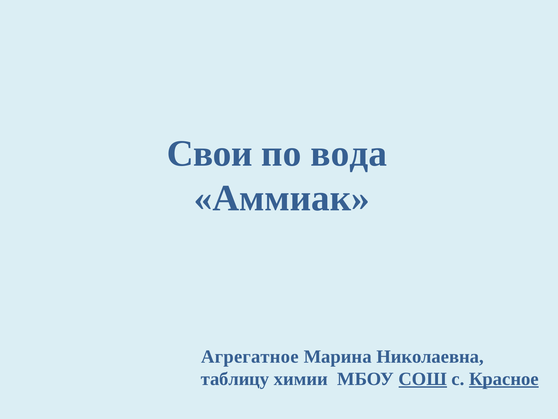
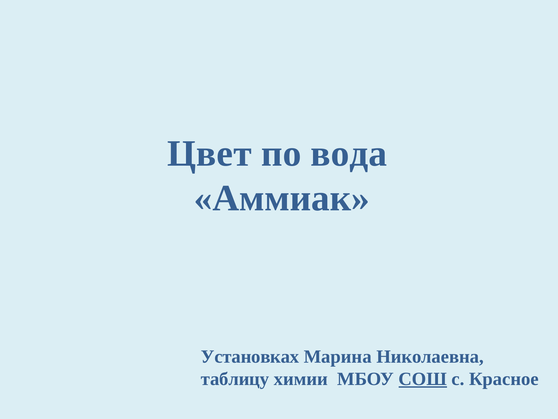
Свои: Свои -> Цвет (209, 153)
Агрегатное: Агрегатное -> Установках (250, 356)
Красное underline: present -> none (504, 379)
